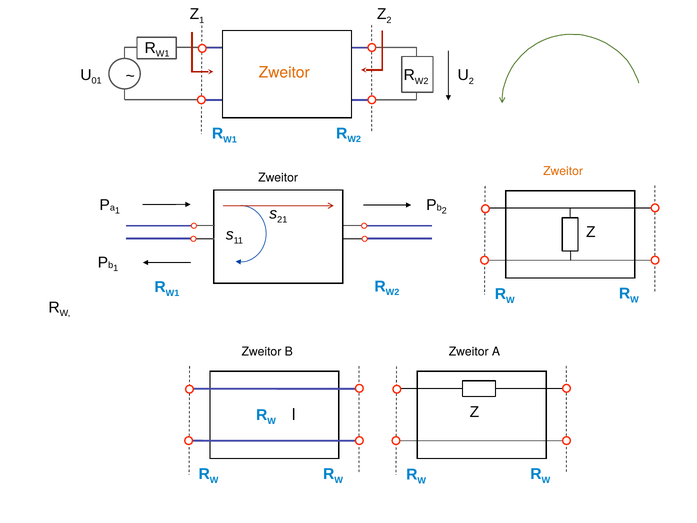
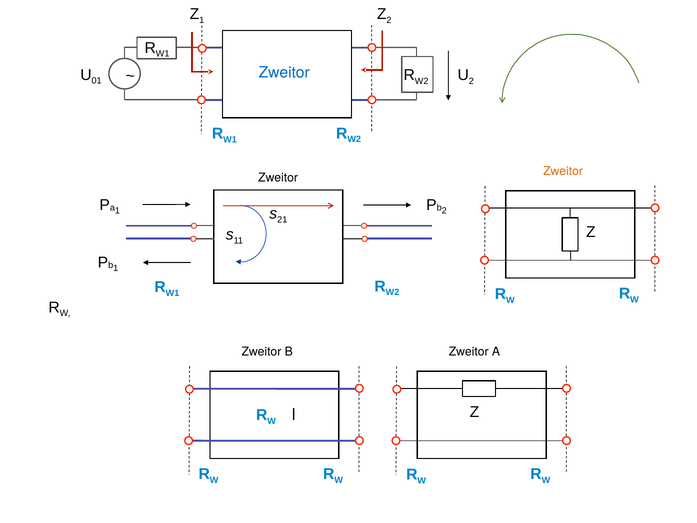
Zweitor colour: orange -> blue (284, 73)
